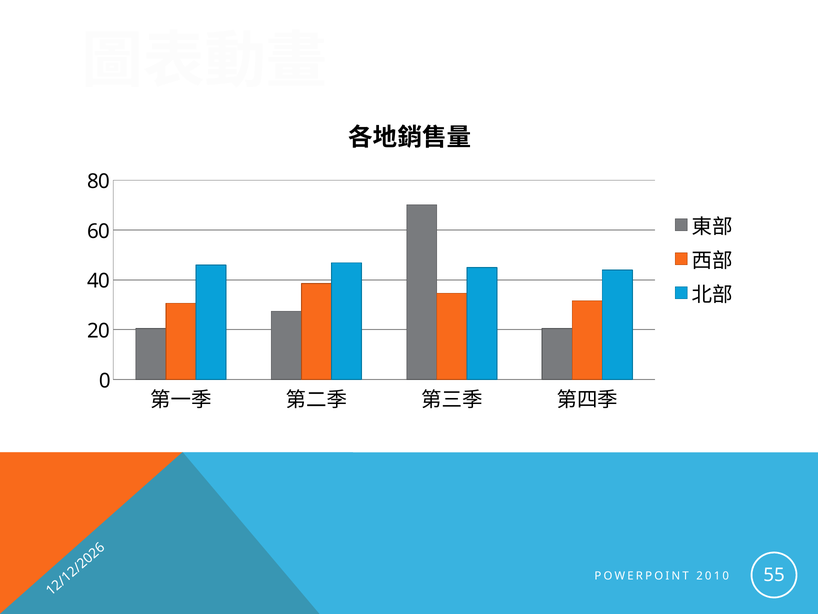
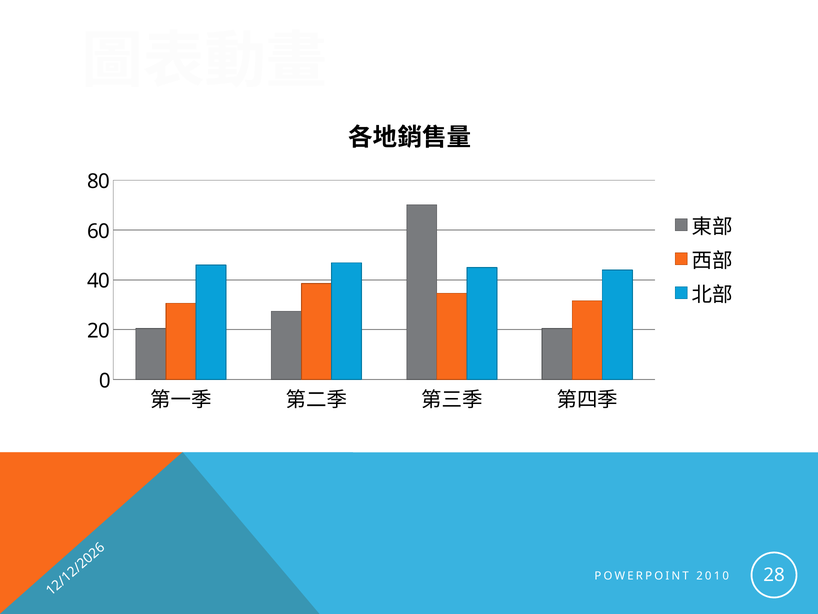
55: 55 -> 28 (774, 574)
